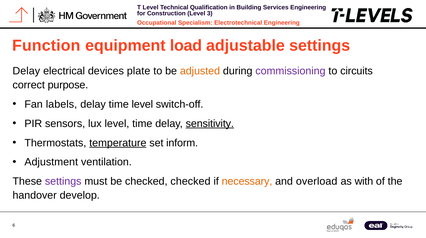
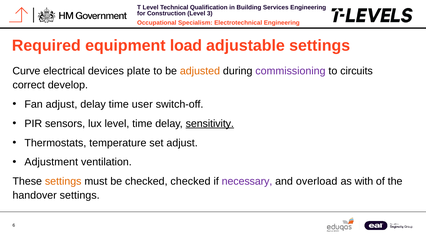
Function: Function -> Required (46, 46)
Delay: Delay -> Curve (26, 71)
purpose: purpose -> develop (68, 85)
Fan labels: labels -> adjust (62, 104)
time level: level -> user (142, 104)
temperature underline: present -> none (118, 143)
set inform: inform -> adjust (182, 143)
settings colour: purple -> orange (63, 181)
necessary colour: orange -> purple (247, 181)
handover develop: develop -> settings (80, 195)
